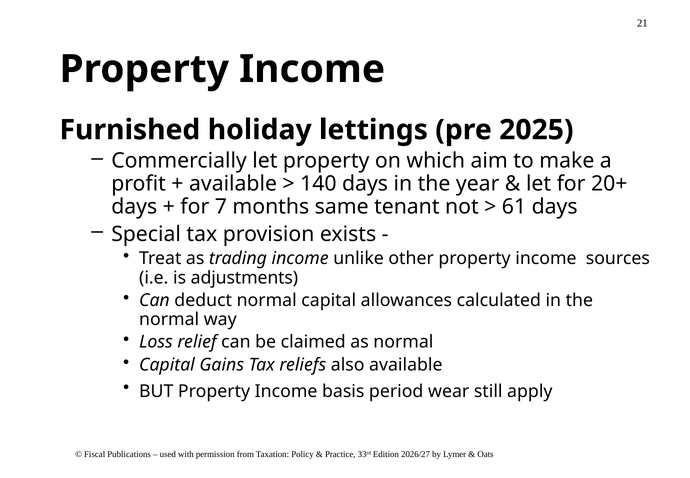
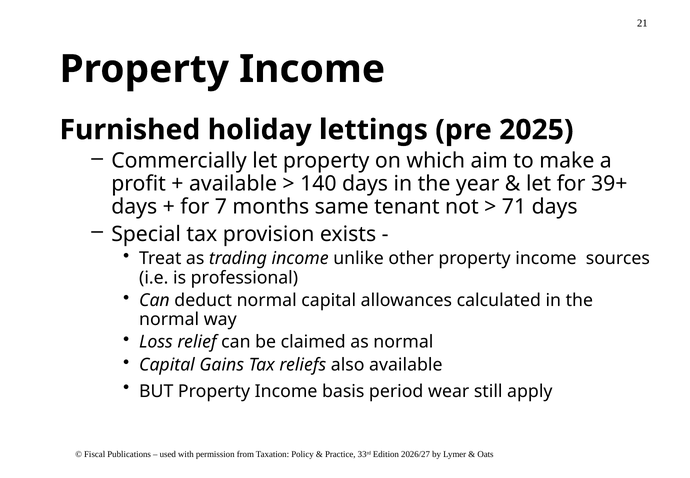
20+: 20+ -> 39+ (609, 184)
61: 61 -> 71 (514, 207)
adjustments: adjustments -> professional (244, 278)
